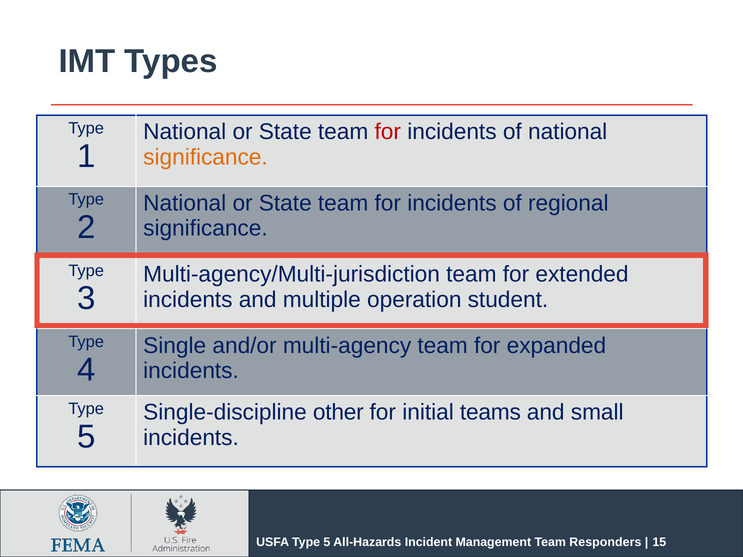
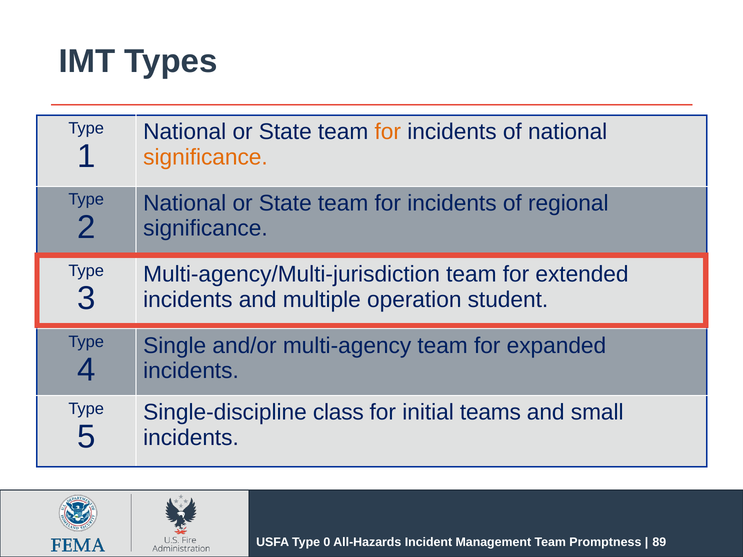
for colour: red -> orange (388, 132)
other: other -> class (338, 413)
USFA Type 5: 5 -> 0 (327, 542)
Responders: Responders -> Promptness (605, 542)
15: 15 -> 89 (659, 542)
